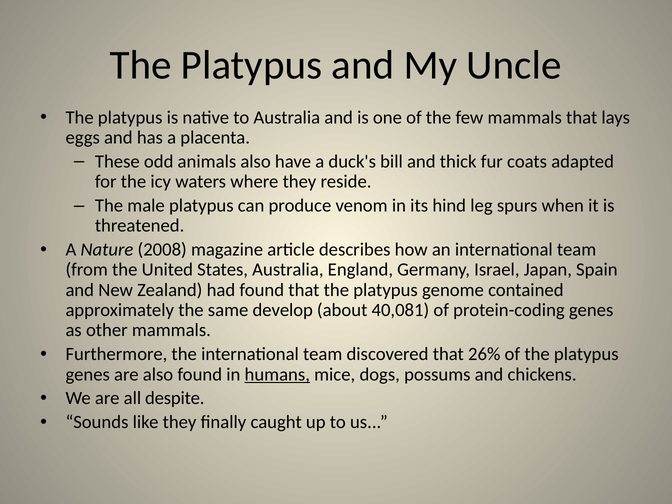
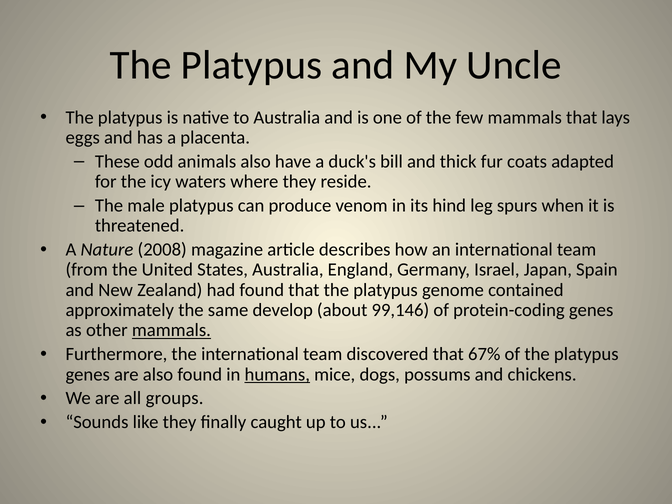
40,081: 40,081 -> 99,146 (400, 310)
mammals underline: none -> present (171, 330)
26%: 26% -> 67% (484, 354)
despite: despite -> groups (175, 398)
